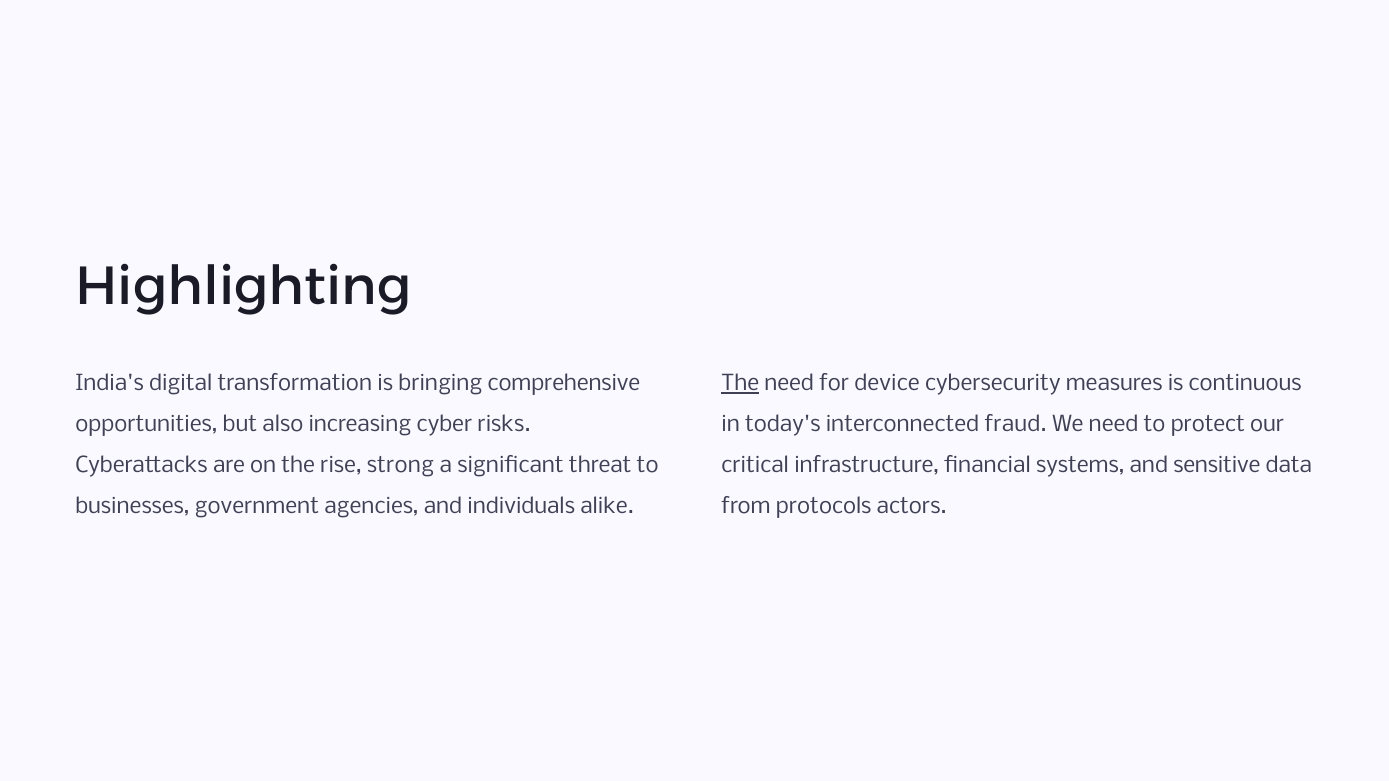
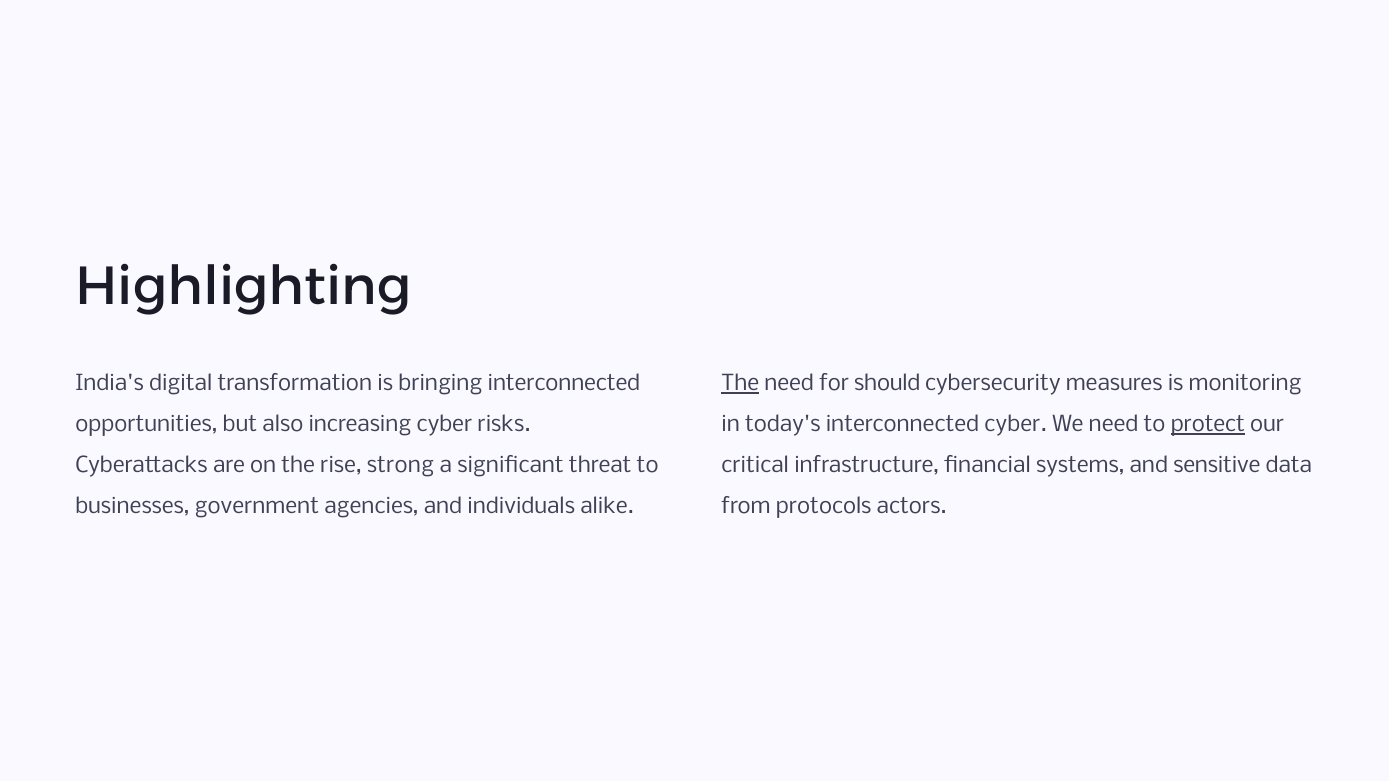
bringing comprehensive: comprehensive -> interconnected (564, 384)
device: device -> should (887, 384)
continuous: continuous -> monitoring (1245, 384)
interconnected fraud: fraud -> cyber (1016, 425)
protect underline: none -> present (1208, 425)
